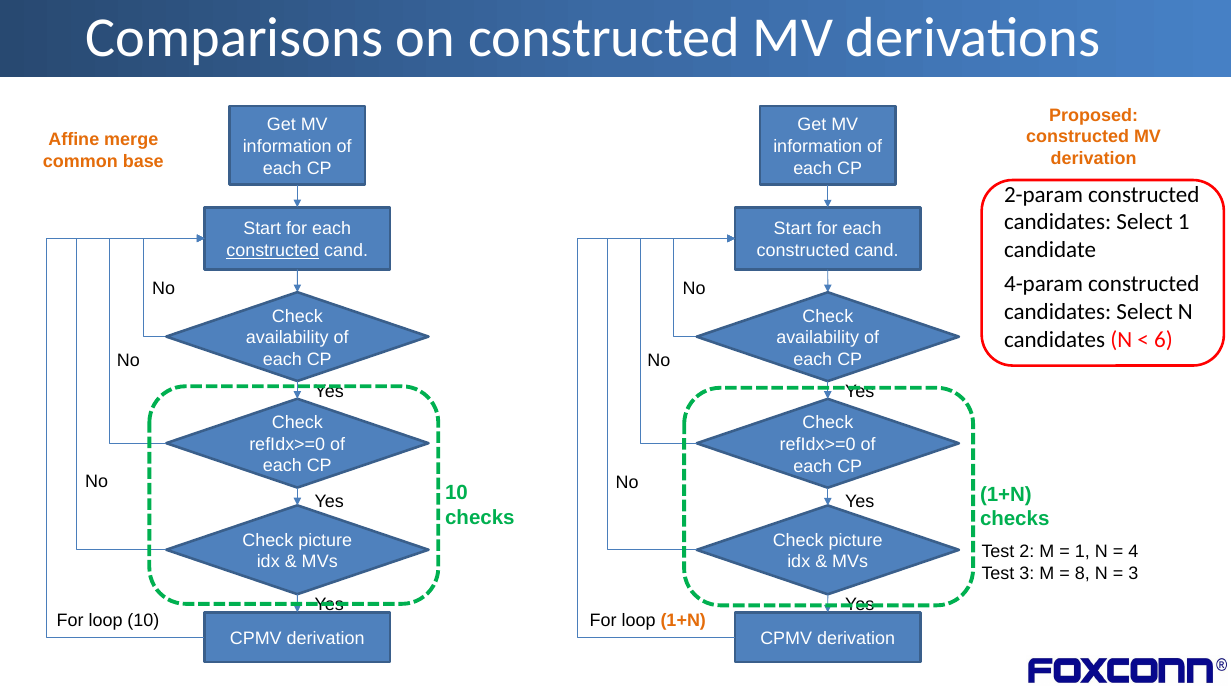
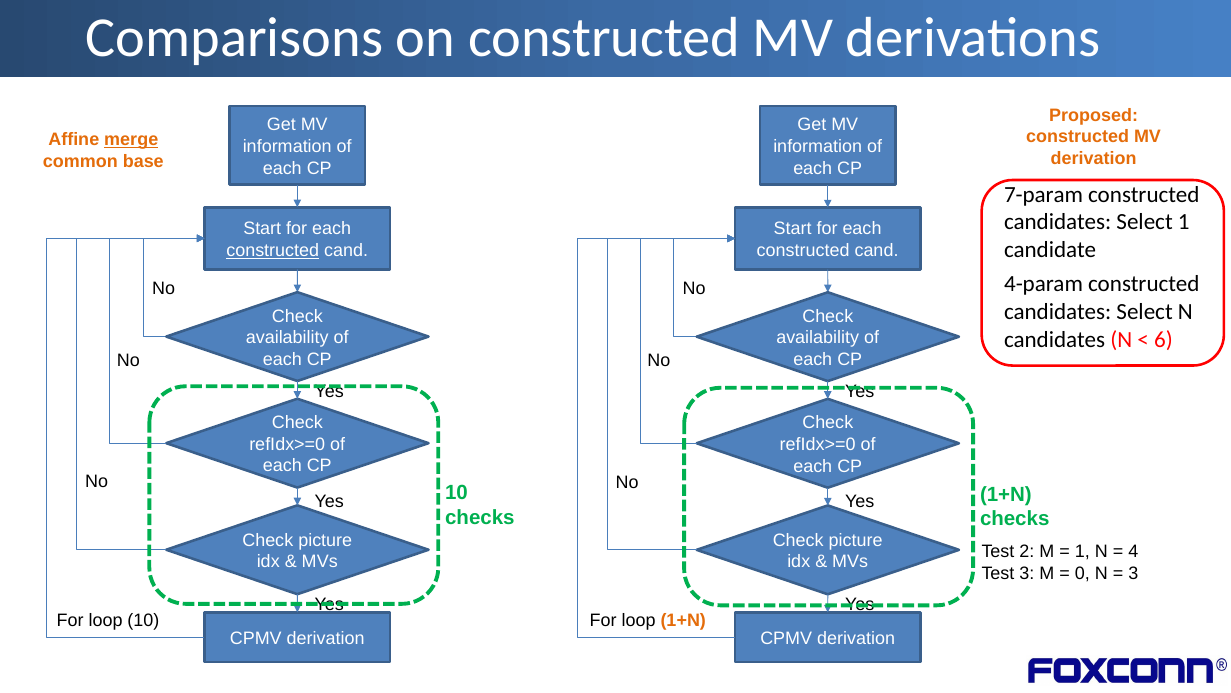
merge underline: none -> present (131, 140)
2-param: 2-param -> 7-param (1044, 194)
8: 8 -> 0 (1082, 573)
